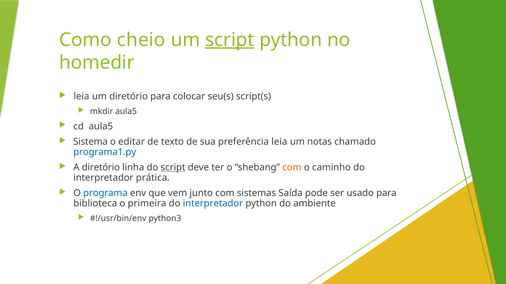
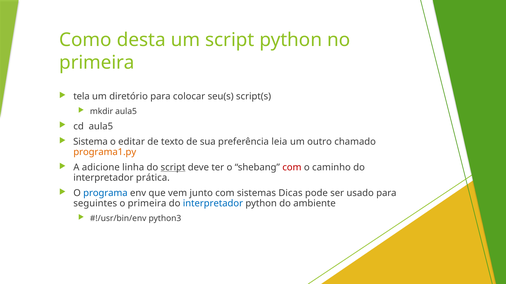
cheio: cheio -> desta (141, 40)
script underline: present -> none (230, 40)
homedir: homedir -> primeira (97, 63)
leia: leia -> tela (82, 97)
notas: notas -> outro (320, 142)
programa1.py colour: blue -> orange (105, 152)
A diretório: diretório -> adicione (101, 168)
com colour: orange -> red (292, 168)
Saída: Saída -> Dicas (291, 194)
biblioteca: biblioteca -> seguintes (95, 204)
